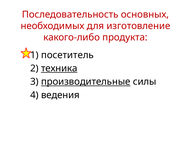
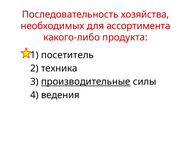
основных: основных -> хозяйства (145, 14)
изготовление: изготовление -> ассортимента (138, 26)
техника underline: present -> none (59, 68)
